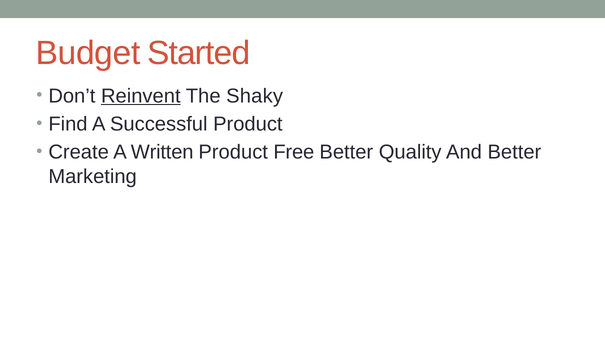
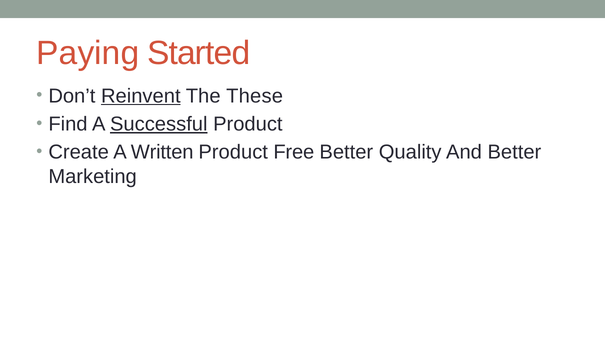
Budget: Budget -> Paying (88, 53)
Shaky: Shaky -> These (255, 96)
Successful underline: none -> present (159, 124)
